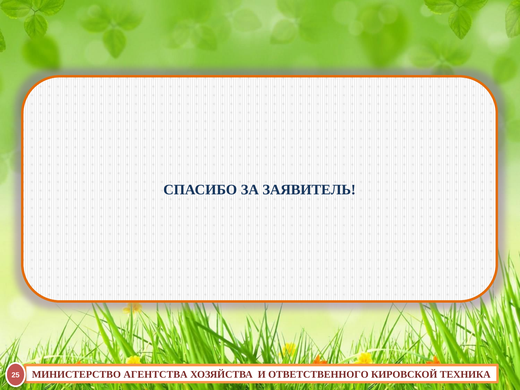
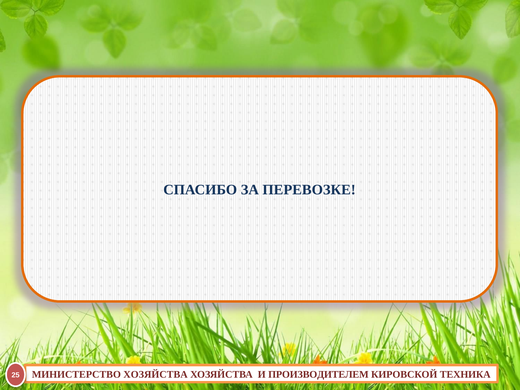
ЗАЯВИТЕЛЬ: ЗАЯВИТЕЛЬ -> ПЕРЕВОЗКЕ (309, 190)
МИНИСТЕРСТВО АГЕНТСТВА: АГЕНТСТВА -> ХОЗЯЙСТВА (156, 374)
ОТВЕТСТВЕННОГО: ОТВЕТСТВЕННОГО -> ПРОИЗВОДИТЕЛЕМ (318, 374)
